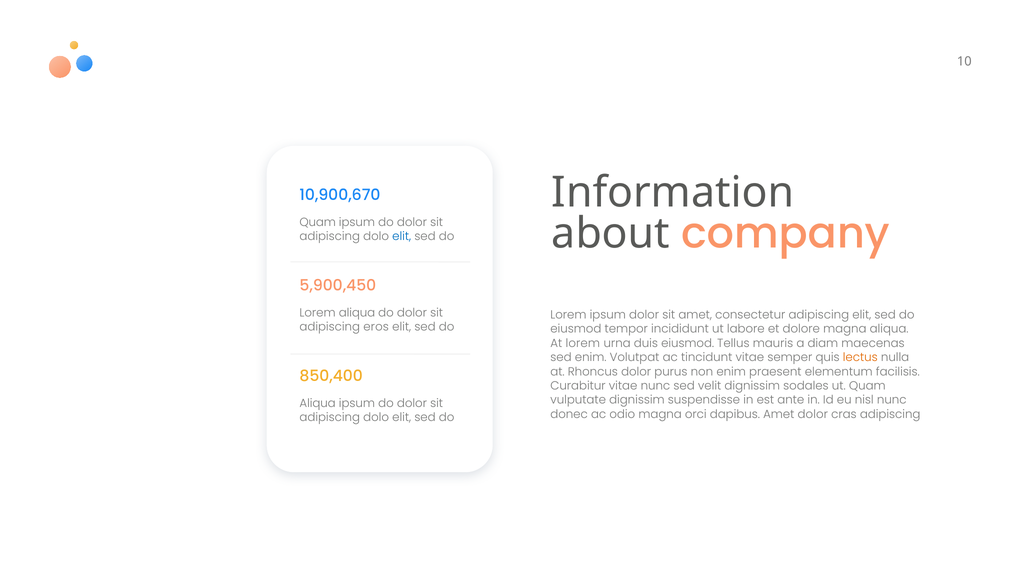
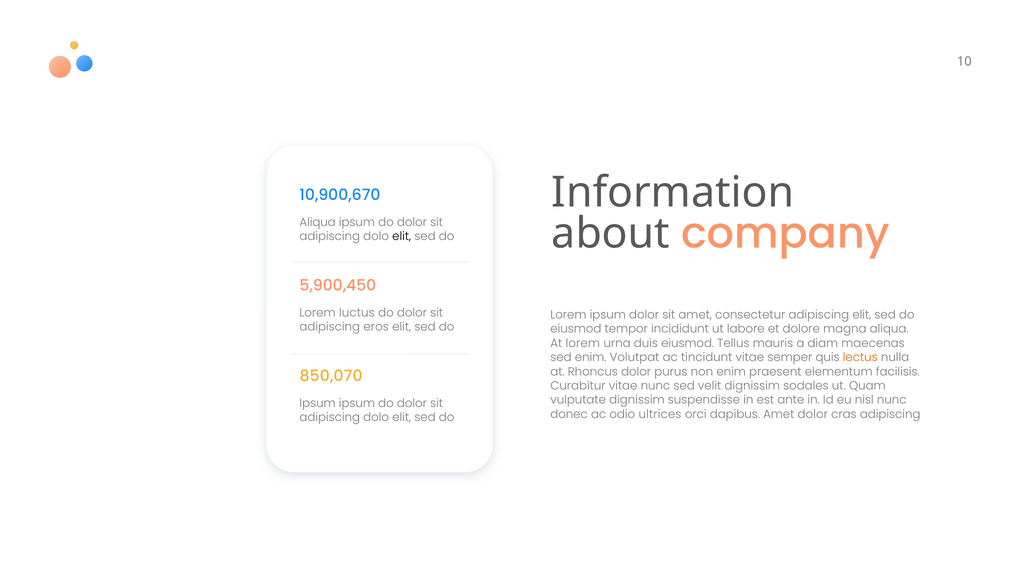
Quam: Quam -> Aliqua (318, 222)
elit colour: blue -> black (402, 236)
Lorem aliqua: aliqua -> luctus (357, 312)
850,400: 850,400 -> 850,070 (331, 376)
Aliqua: Aliqua -> Ipsum (318, 403)
odio magna: magna -> ultrices (660, 414)
